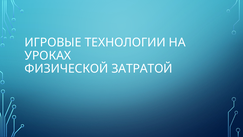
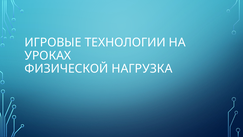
ЗАТРАТОЙ: ЗАТРАТОЙ -> НАГРУЗКА (142, 69)
